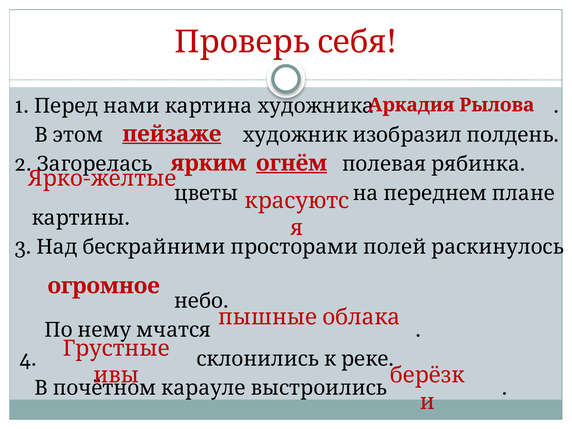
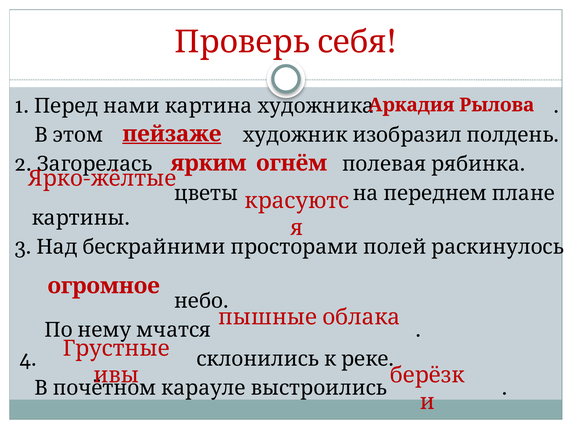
огнём underline: present -> none (292, 163)
